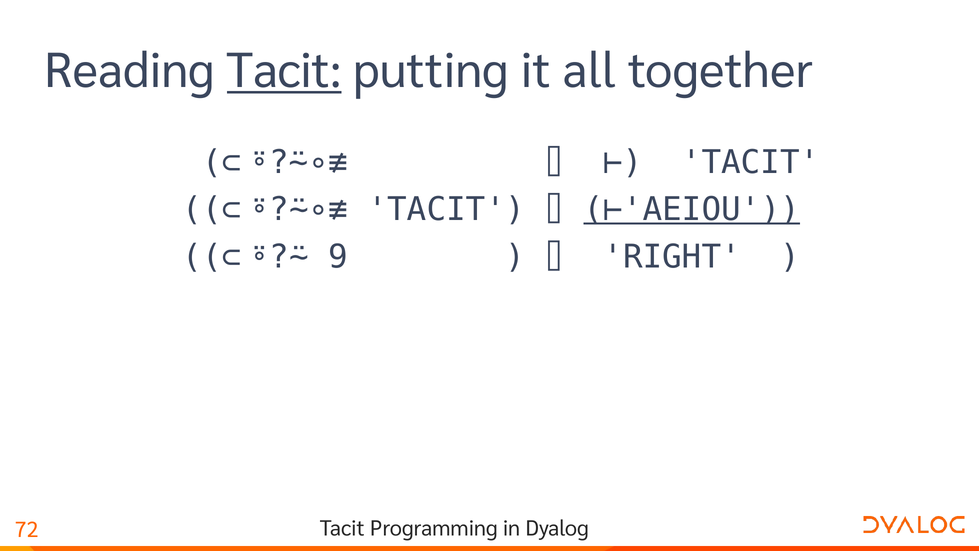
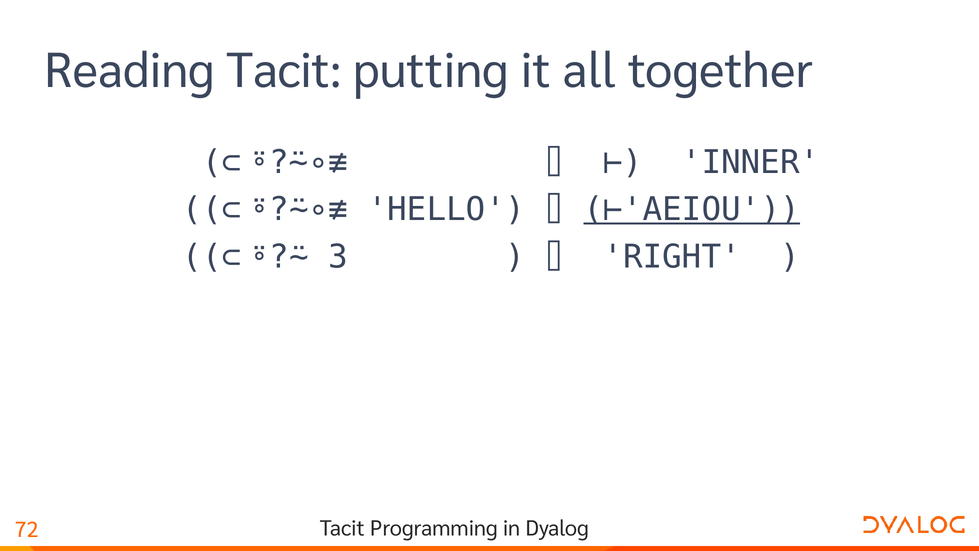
Tacit underline: present -> none (284, 71)
TACIT: TACIT -> INNER (751, 162)
TACIT: TACIT -> HELLO (446, 210)
9: 9 -> 3 (338, 257)
